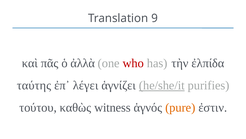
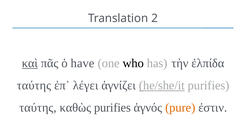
9: 9 -> 2 (155, 18)
καὶ underline: none -> present (30, 63)
ἀλλὰ: ἀλλὰ -> have (83, 63)
who colour: red -> black (133, 63)
τούτου: τούτου -> ταύτης (38, 107)
καθὼς witness: witness -> purifies (112, 107)
